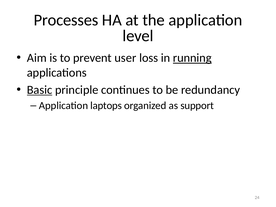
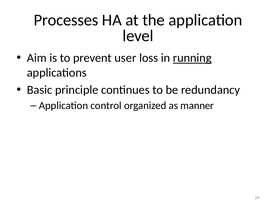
Basic underline: present -> none (40, 90)
laptops: laptops -> control (106, 106)
support: support -> manner (197, 106)
